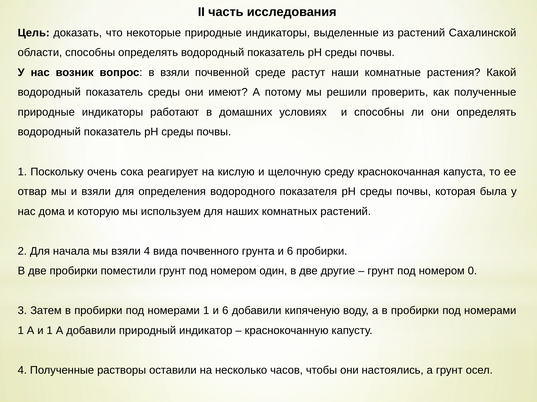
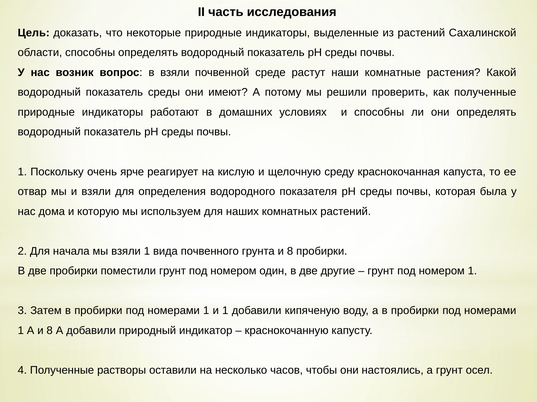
сока: сока -> ярче (132, 172)
взяли 4: 4 -> 1 (147, 252)
грунта и 6: 6 -> 8 (290, 252)
номером 0: 0 -> 1 (472, 271)
1 и 6: 6 -> 1 (225, 311)
А и 1: 1 -> 8 (50, 331)
